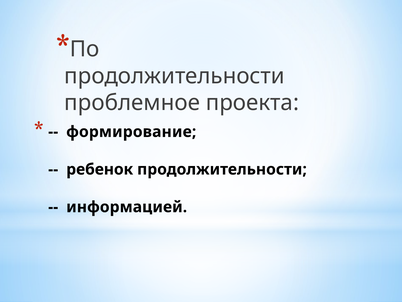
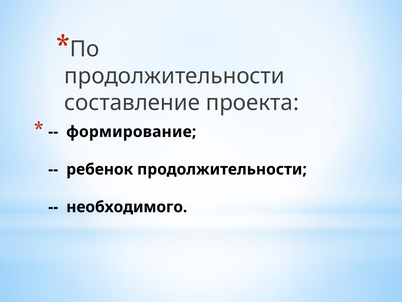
проблемное: проблемное -> составление (132, 103)
информацией: информацией -> необходимого (127, 207)
